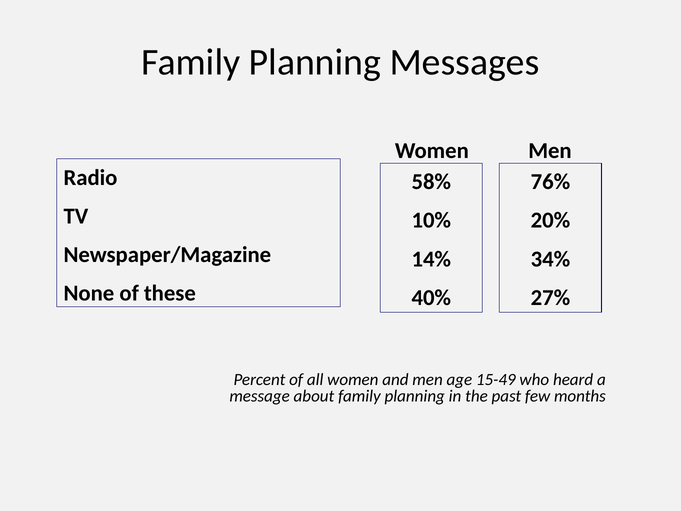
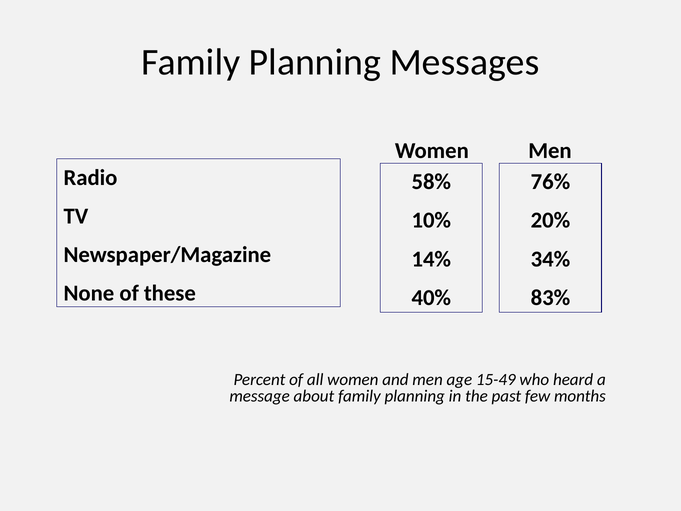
27%: 27% -> 83% (550, 298)
